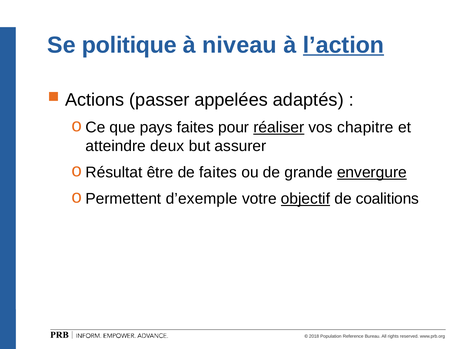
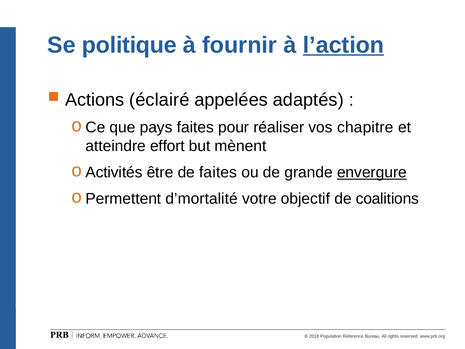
niveau: niveau -> fournir (240, 45)
passer: passer -> éclairé (159, 100)
réaliser underline: present -> none (279, 127)
deux: deux -> effort (167, 146)
assurer: assurer -> mènent (240, 146)
Résultat: Résultat -> Activités (114, 172)
d’exemple: d’exemple -> d’mortalité (202, 199)
objectif underline: present -> none (306, 199)
